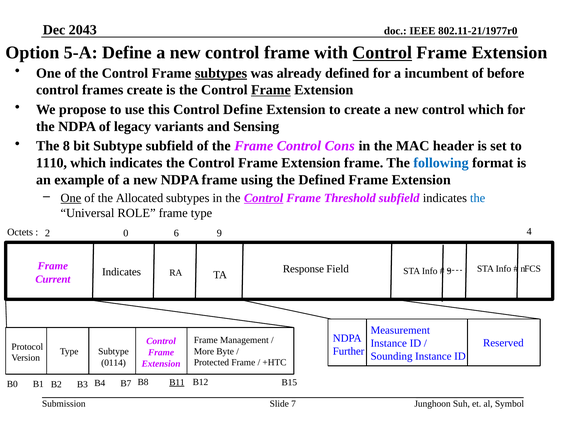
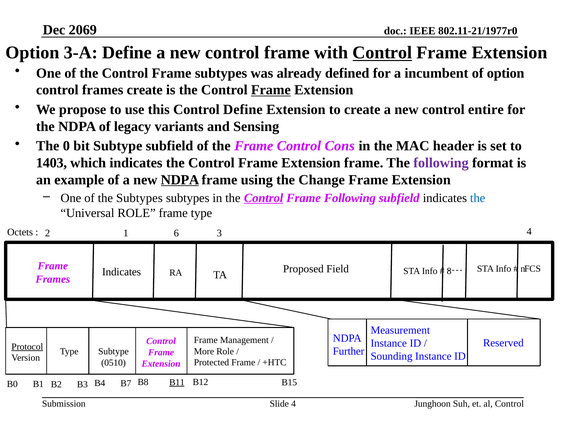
2043: 2043 -> 2069 (83, 30)
5-A: 5-A -> 3-A (81, 53)
subtypes underline: present -> none (221, 73)
of before: before -> option (506, 73)
control which: which -> entire (486, 109)
8: 8 -> 0 (66, 146)
1110: 1110 -> 1403 (51, 163)
following colour: blue -> purple (441, 163)
NDPA underline: none -> present (180, 180)
the Defined: Defined -> Change (322, 180)
One underline: present -> none (71, 198)
the Allocated: Allocated -> Subtypes (139, 198)
Frame Threshold: Threshold -> Following (350, 198)
0: 0 -> 1 (126, 233)
6 9: 9 -> 3 (219, 233)
Response: Response -> Proposed (303, 269)
9: 9 -> 8 (449, 271)
Current: Current -> Frames (53, 279)
Protocol underline: none -> present (27, 346)
More Byte: Byte -> Role (225, 351)
0114: 0114 -> 0510 (114, 362)
Slide 7: 7 -> 4 (294, 404)
al Symbol: Symbol -> Control (509, 404)
